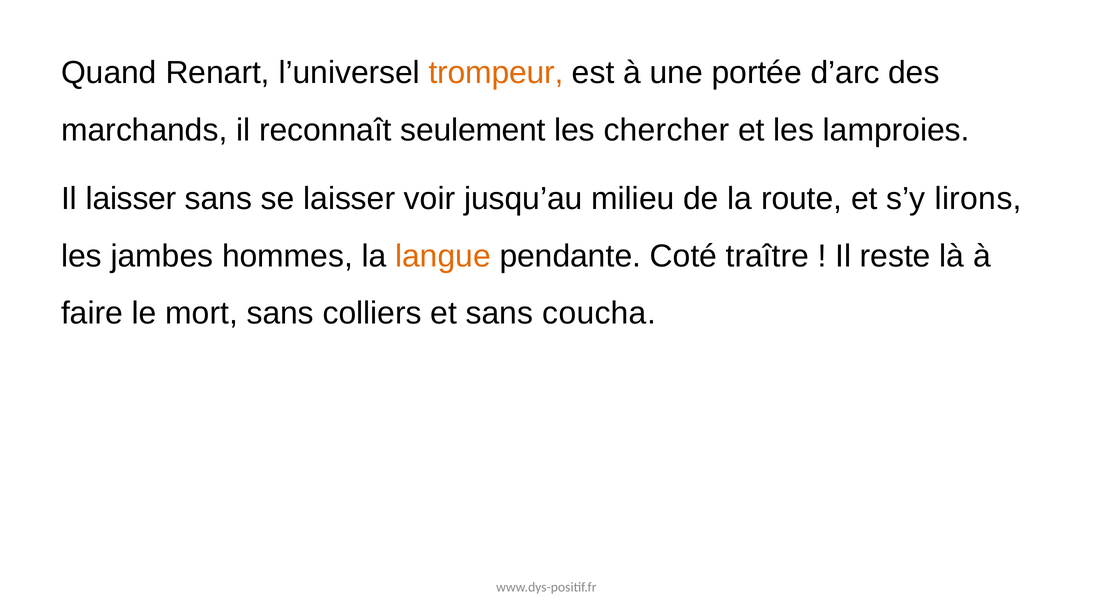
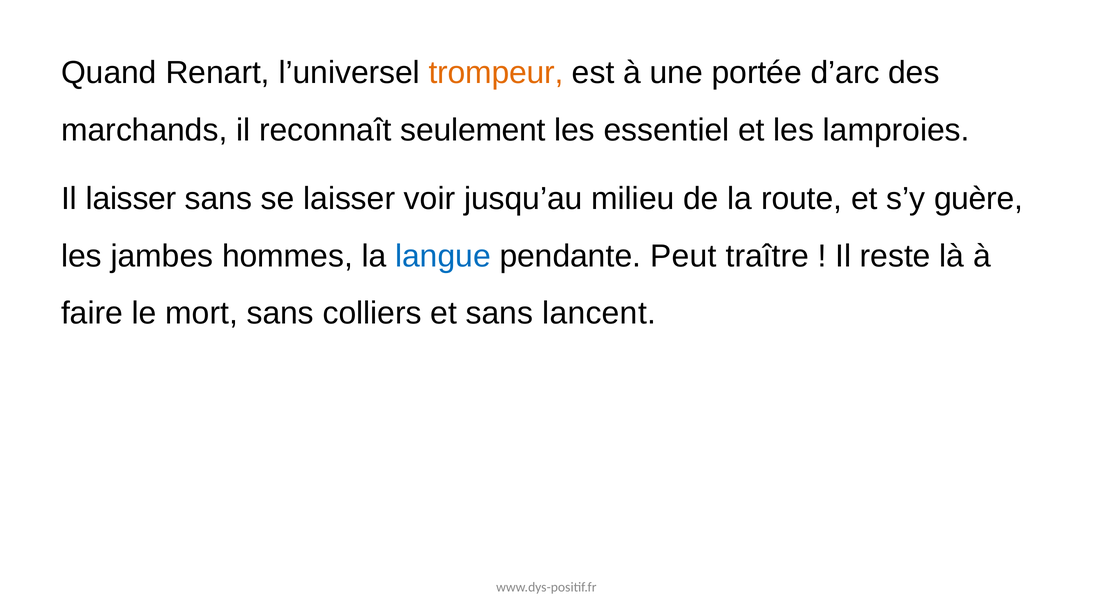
chercher: chercher -> essentiel (667, 130)
lirons: lirons -> guère (978, 199)
langue colour: orange -> blue (443, 256)
Coté: Coté -> Peut (683, 256)
coucha: coucha -> lancent (599, 313)
